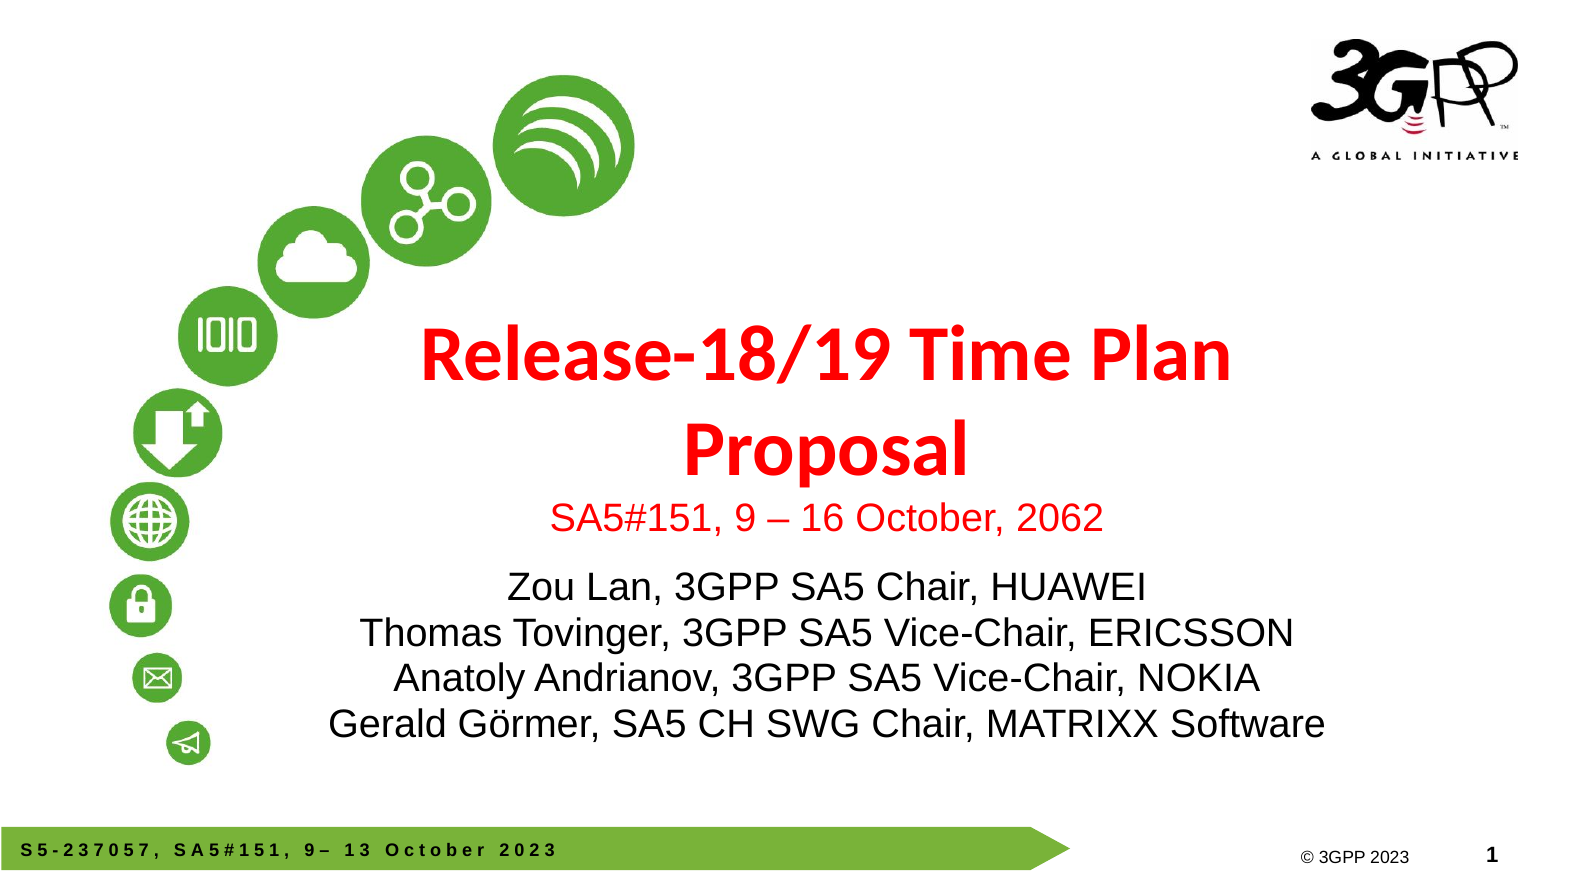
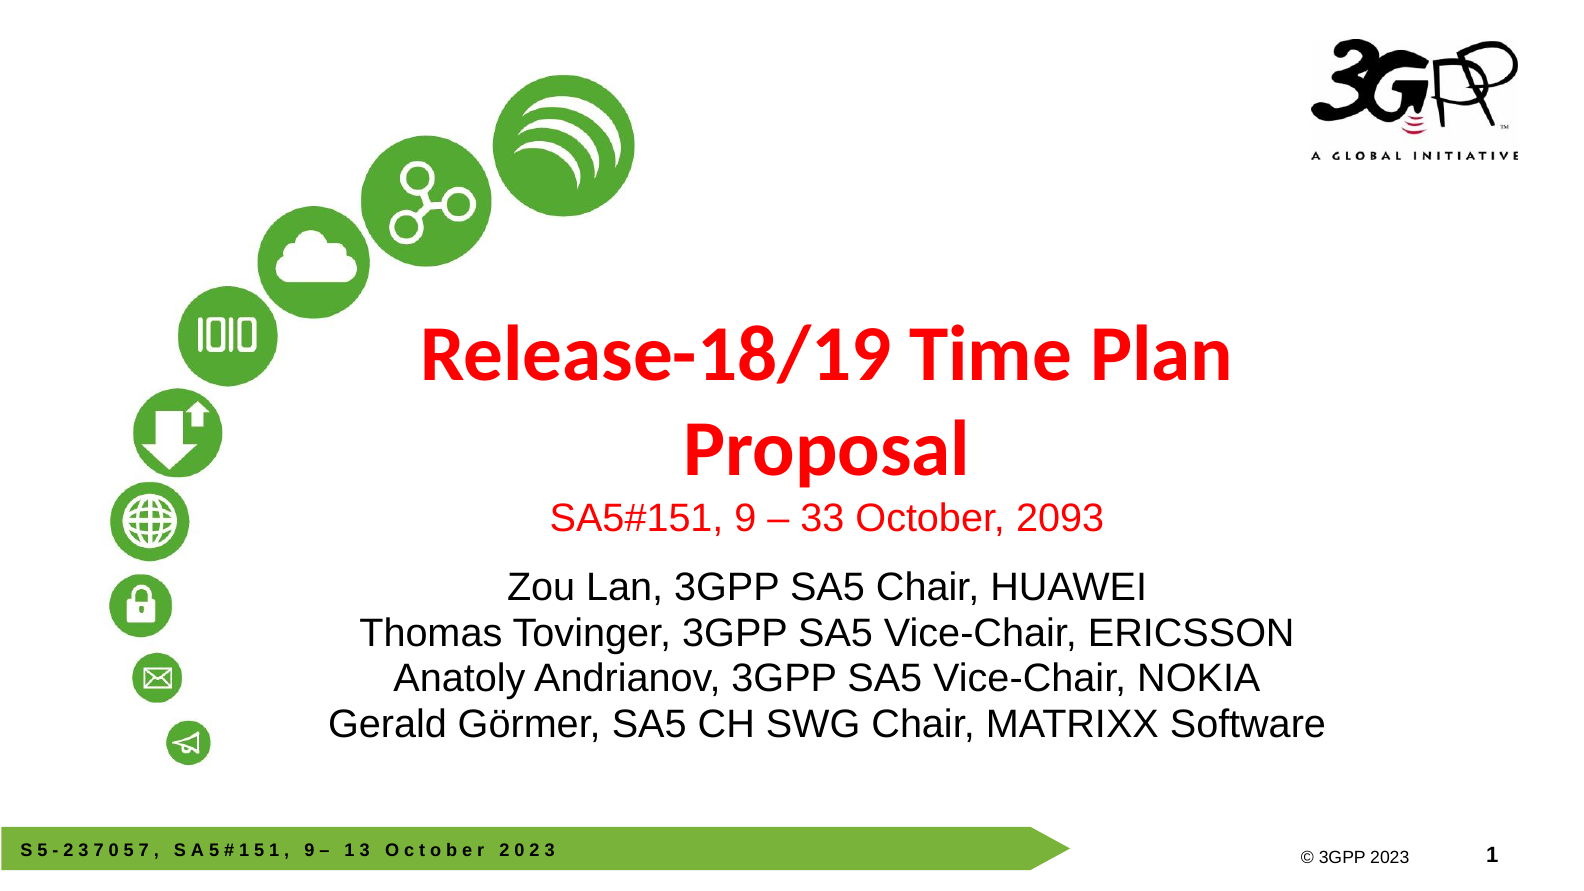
16: 16 -> 33 (822, 518)
2062: 2062 -> 2093 (1060, 518)
